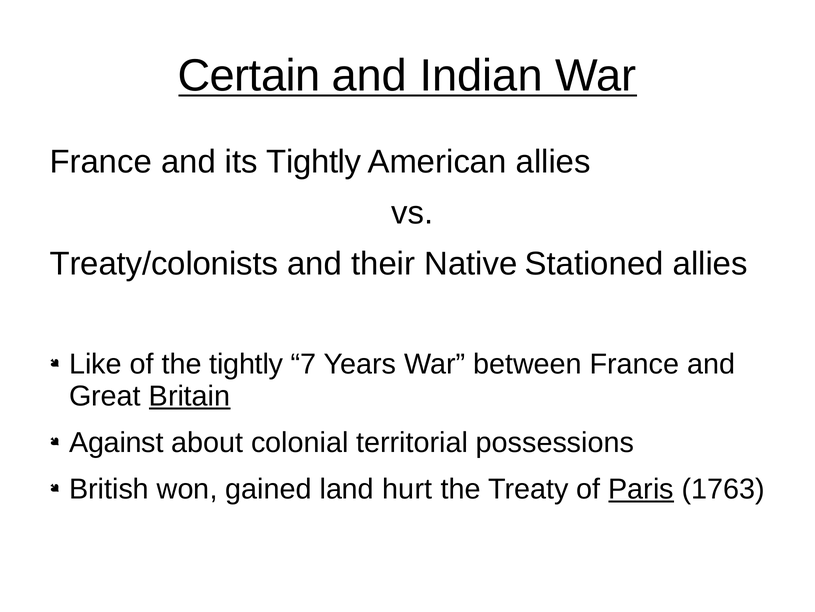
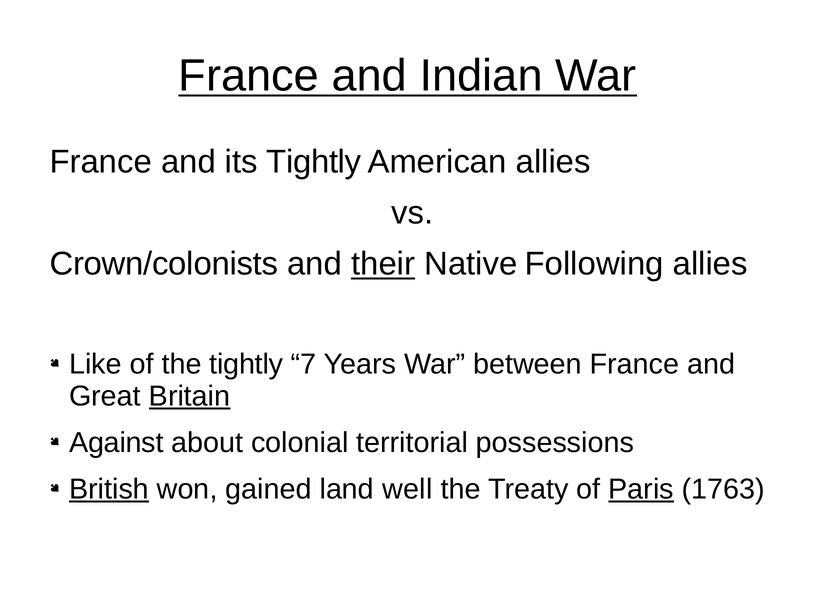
Certain: Certain -> France (249, 76)
Treaty/colonists: Treaty/colonists -> Crown/colonists (164, 264)
their underline: none -> present (383, 264)
Stationed: Stationed -> Following (594, 264)
British underline: none -> present (109, 489)
hurt: hurt -> well (407, 489)
